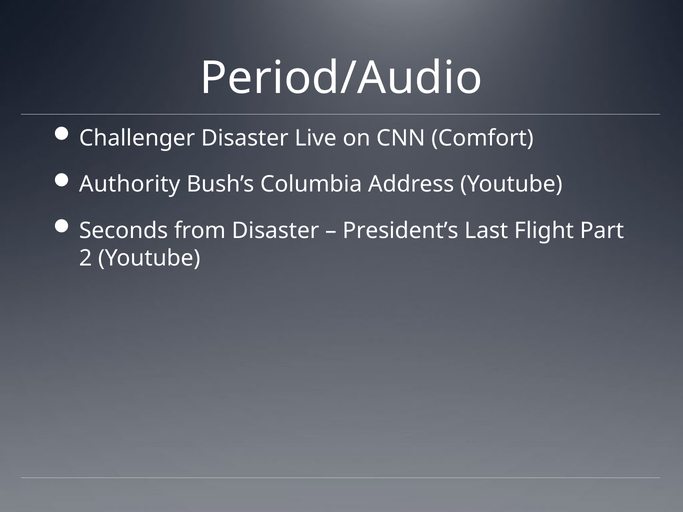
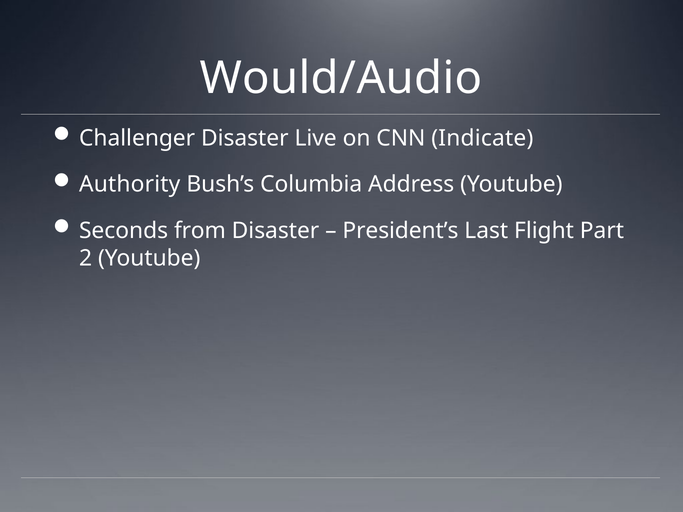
Period/Audio: Period/Audio -> Would/Audio (341, 78)
Comfort: Comfort -> Indicate (482, 138)
